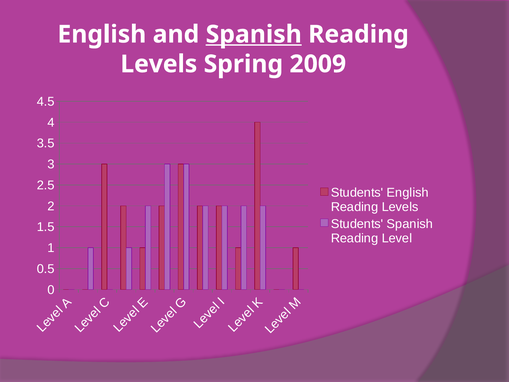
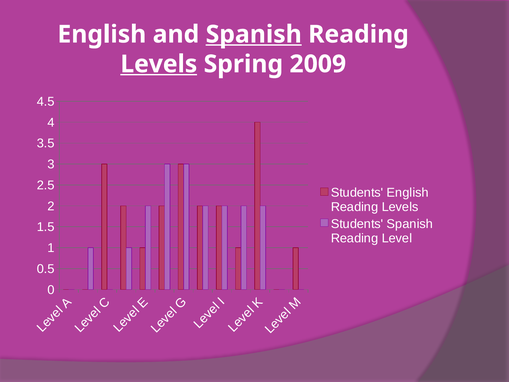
Levels underline: none -> present (159, 64)
